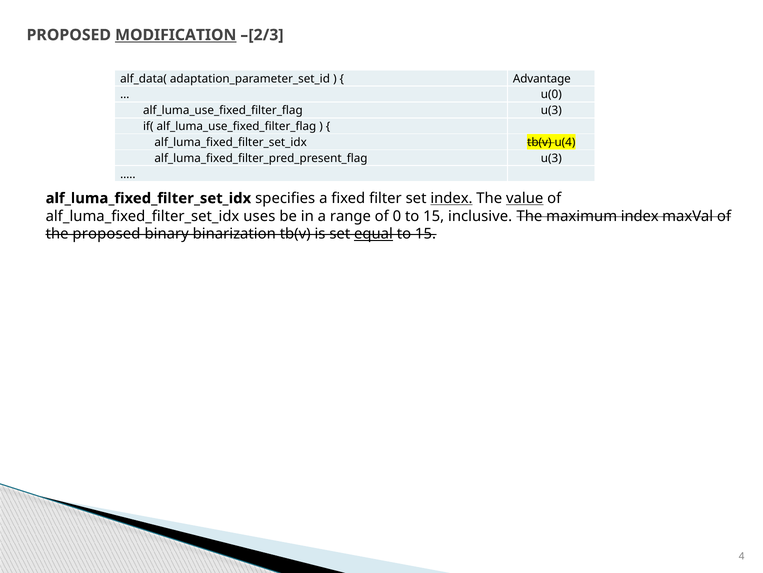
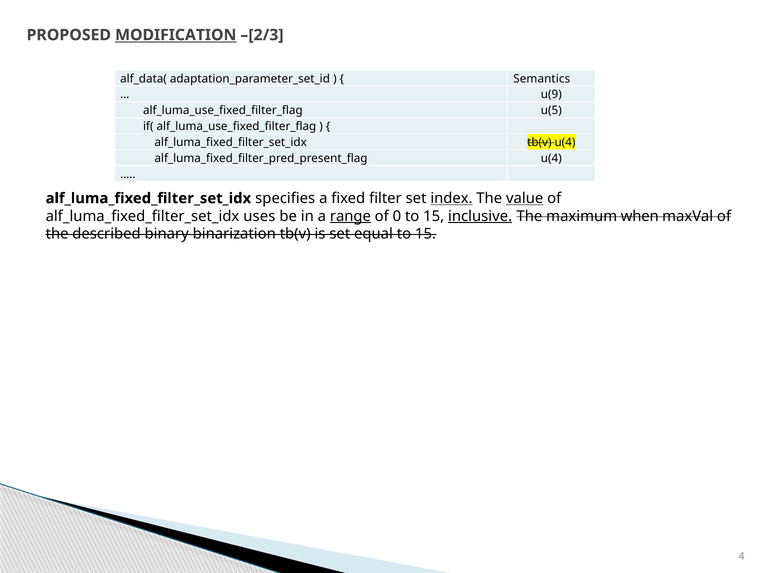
Advantage: Advantage -> Semantics (542, 79)
u(0: u(0 -> u(9 (551, 94)
u(3: u(3 -> u(5 (551, 110)
u(3: u(3 -> u(4 (551, 158)
range underline: none -> present (350, 216)
inclusive underline: none -> present (480, 216)
maximum index: index -> when (640, 216)
the proposed: proposed -> described (107, 234)
equal underline: present -> none (373, 234)
